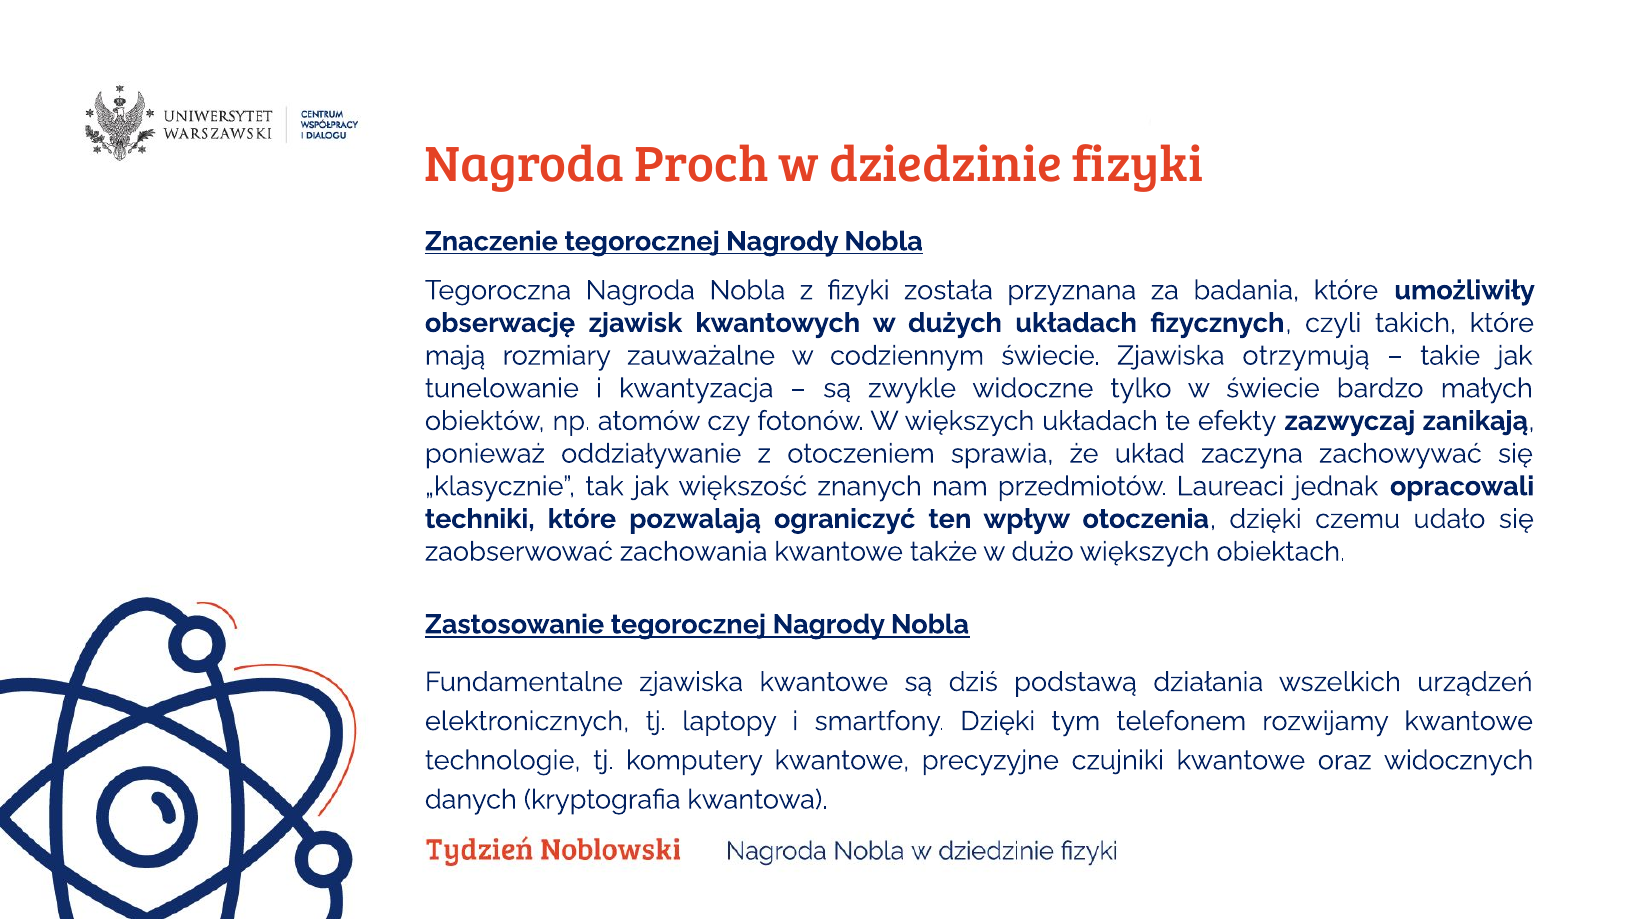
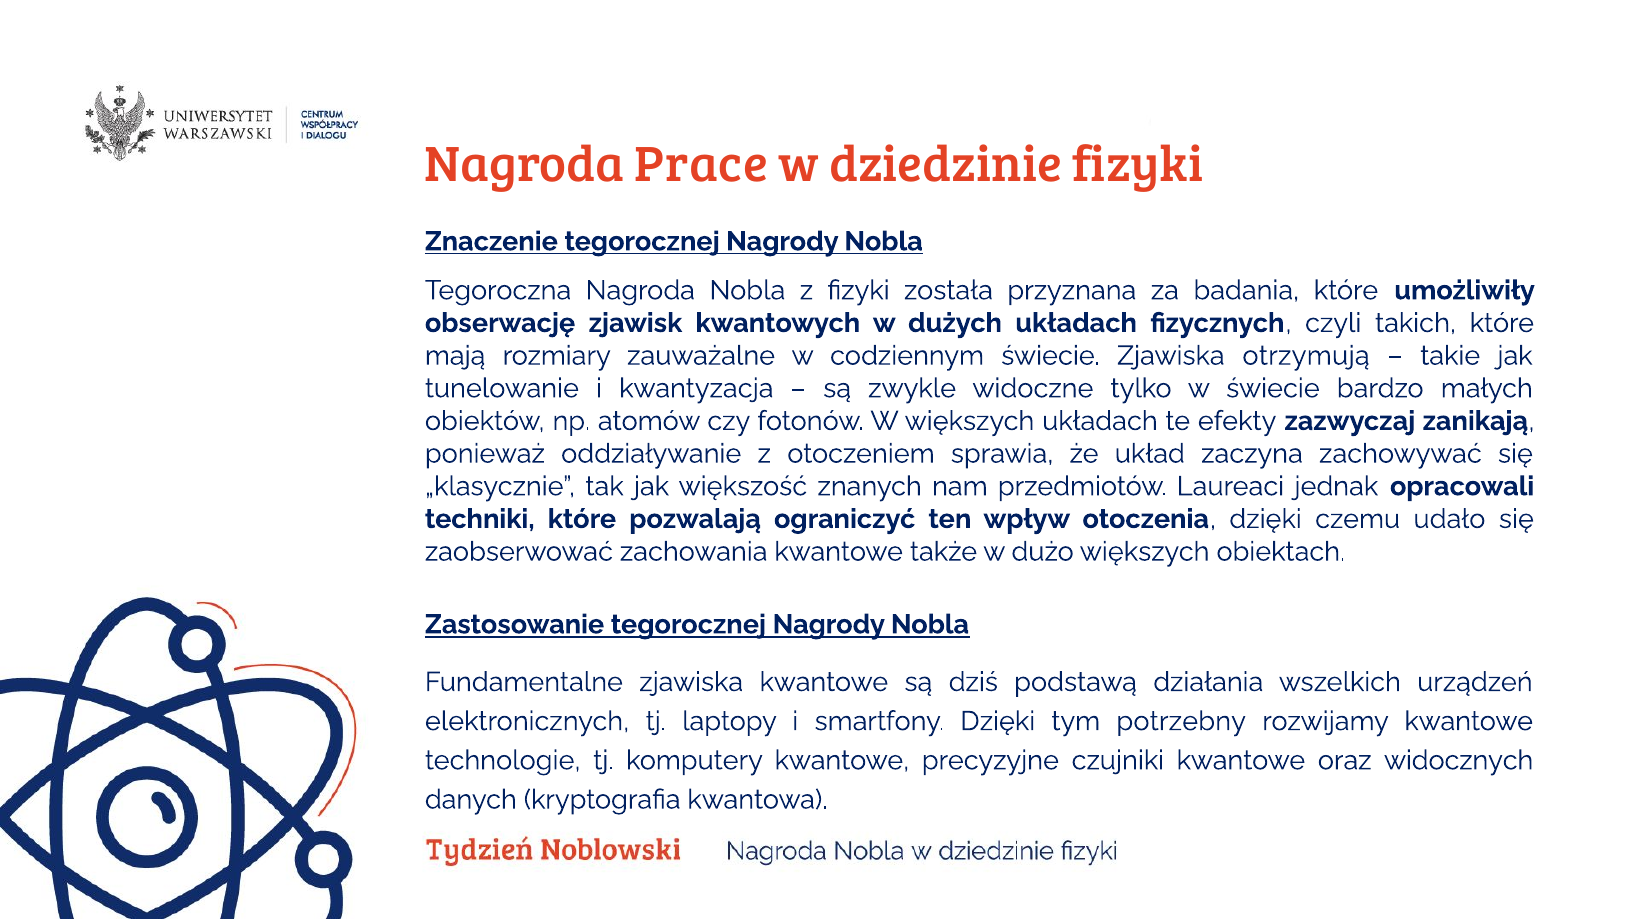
Proch: Proch -> Prace (701, 165)
telefonem: telefonem -> potrzebny (1181, 721)
